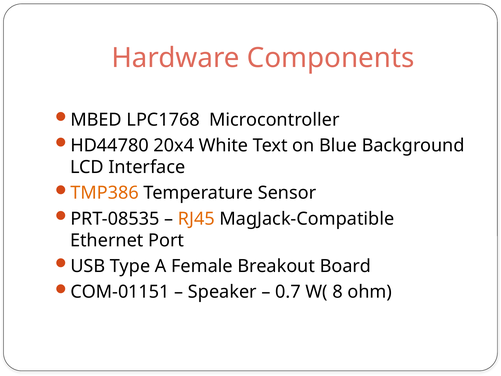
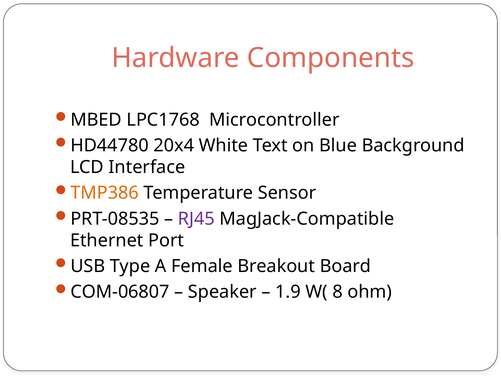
RJ45 colour: orange -> purple (196, 219)
COM-01151: COM-01151 -> COM-06807 (120, 292)
0.7: 0.7 -> 1.9 (288, 292)
